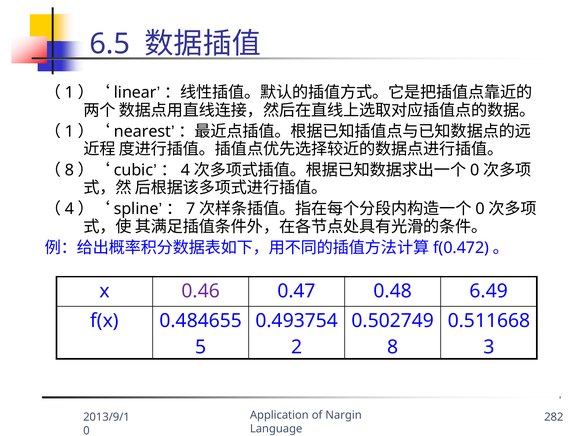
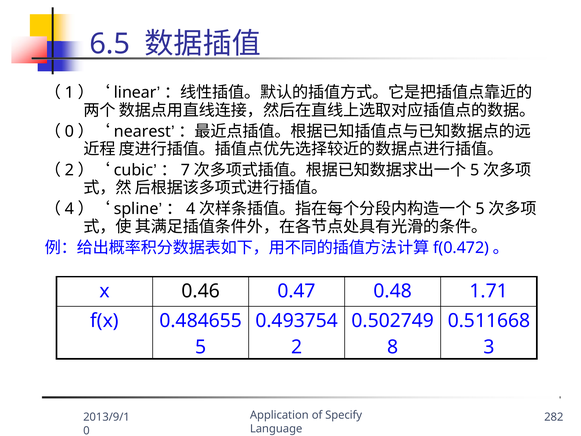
1: 1 -> 0 (69, 131)
8: 8 -> 2 (69, 170)
4: 4 -> 7 (185, 170)
0: 0 -> 5 (475, 170)
7: 7 -> 4 (191, 209)
0: 0 -> 5 (480, 209)
0.46 colour: purple -> black (201, 291)
6.49: 6.49 -> 1.71 (489, 291)
Nargin: Nargin -> Specify (344, 415)
